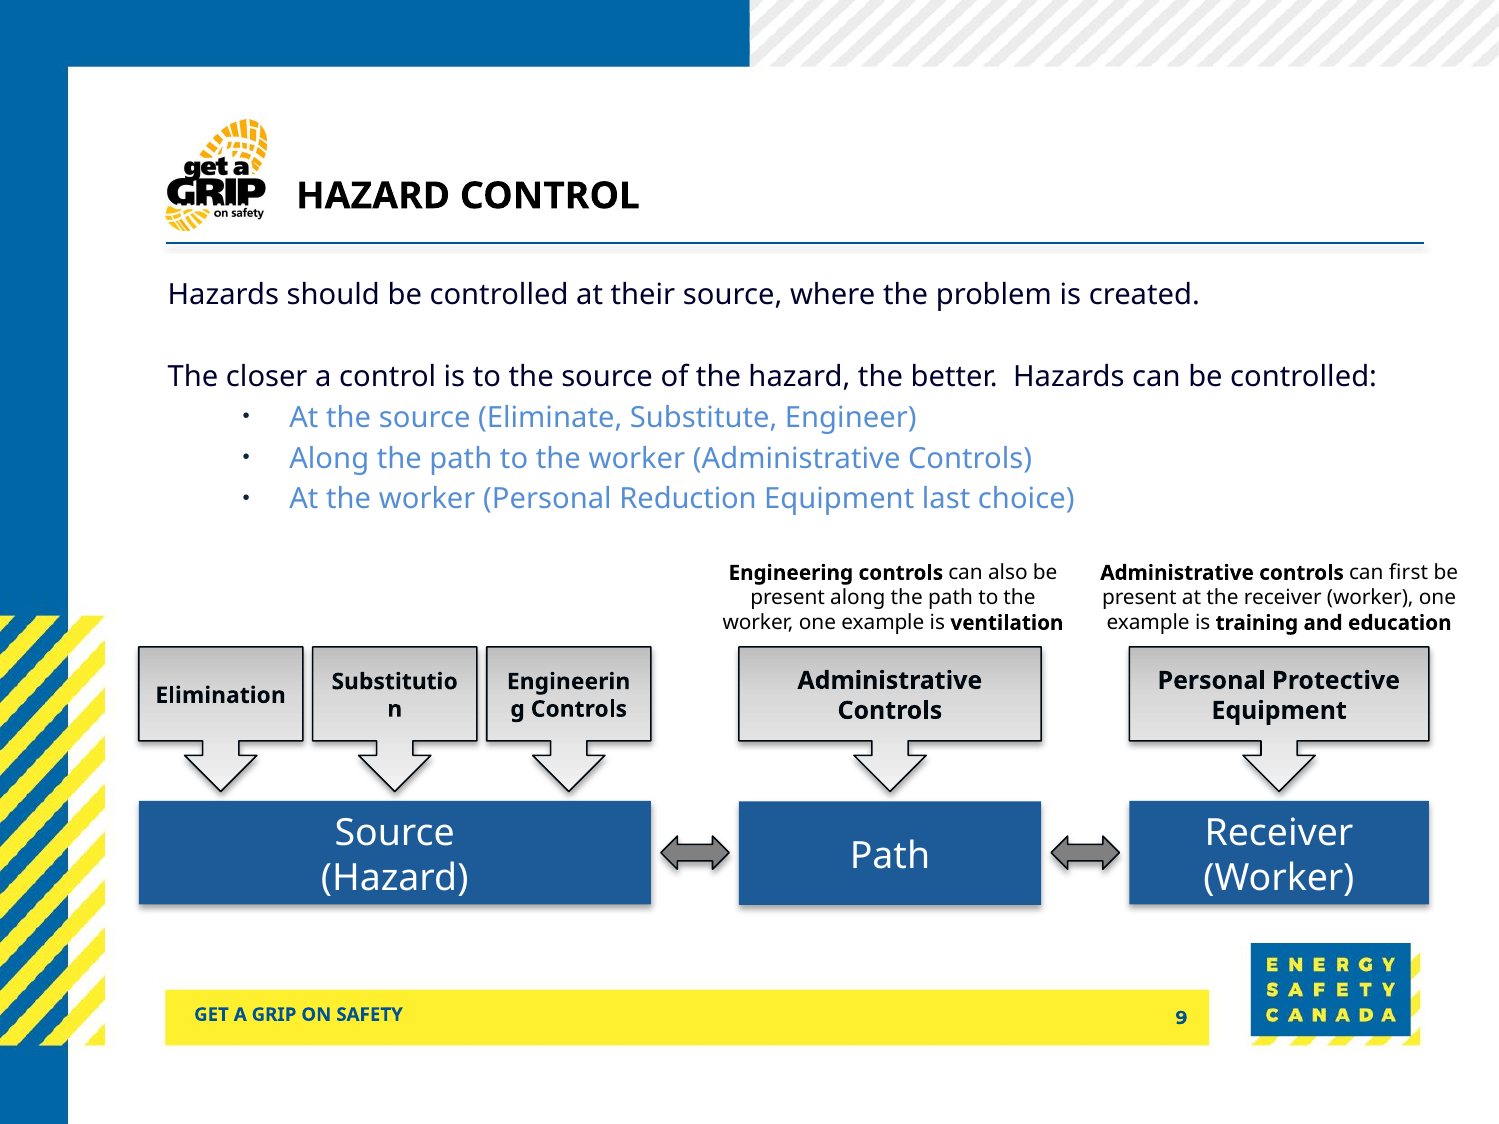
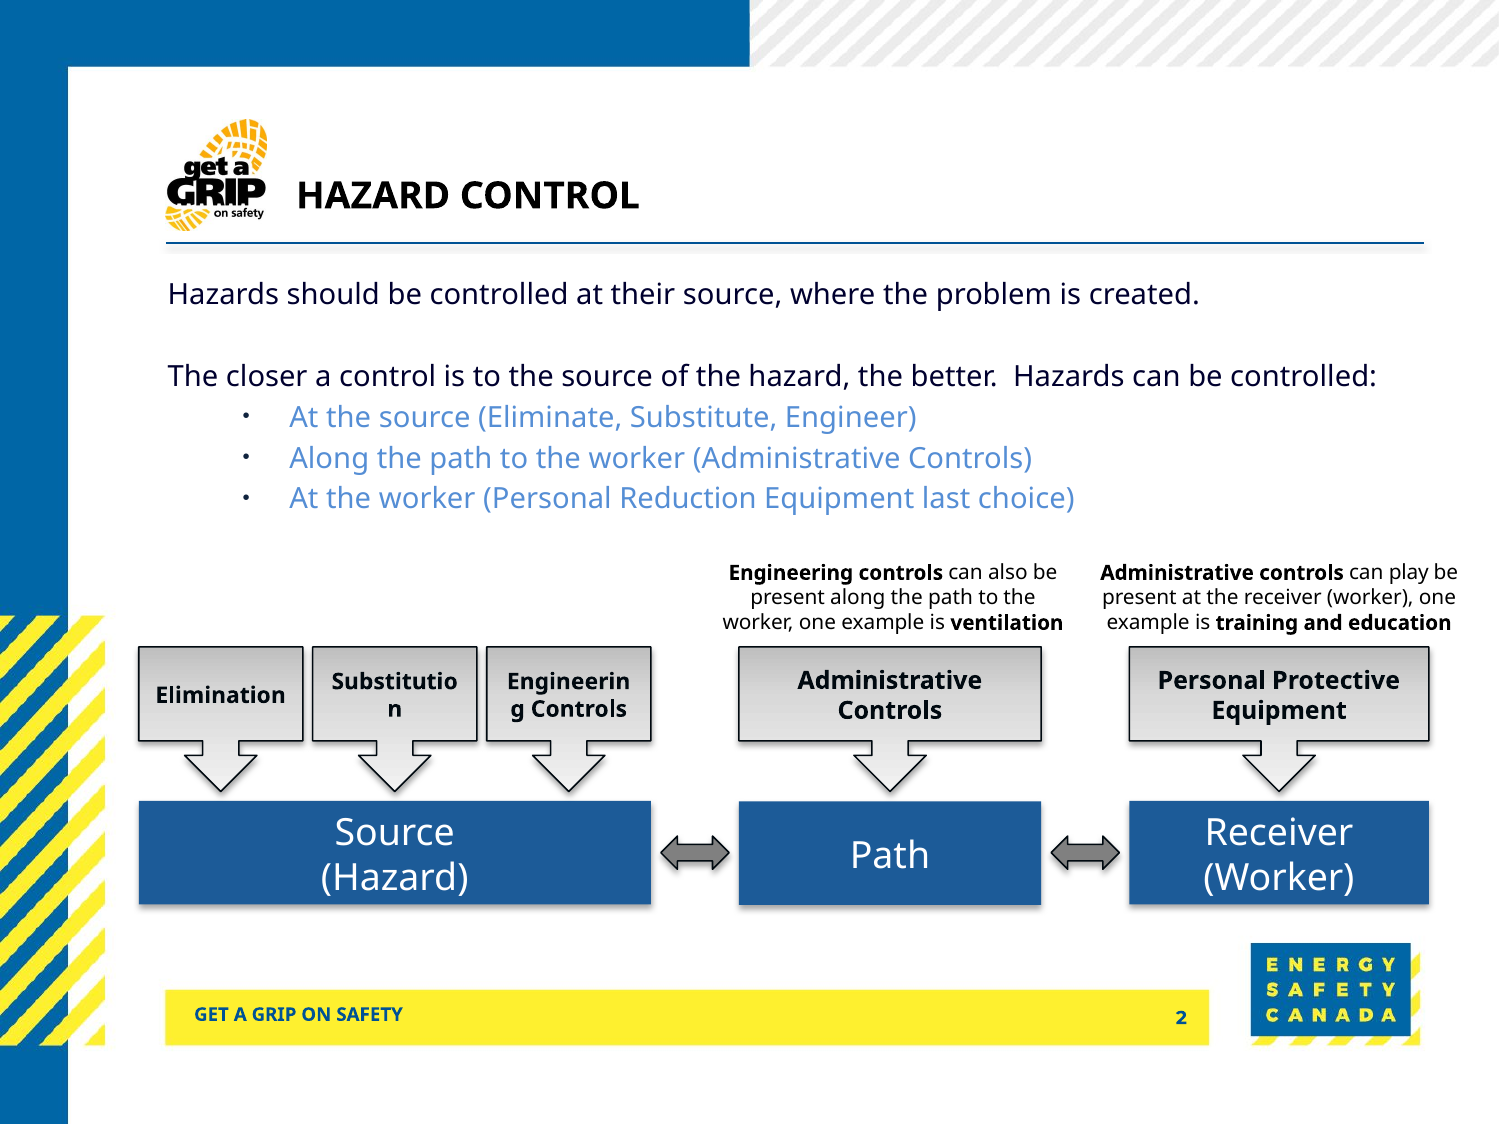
first: first -> play (1409, 573)
9: 9 -> 2 (1181, 1018)
